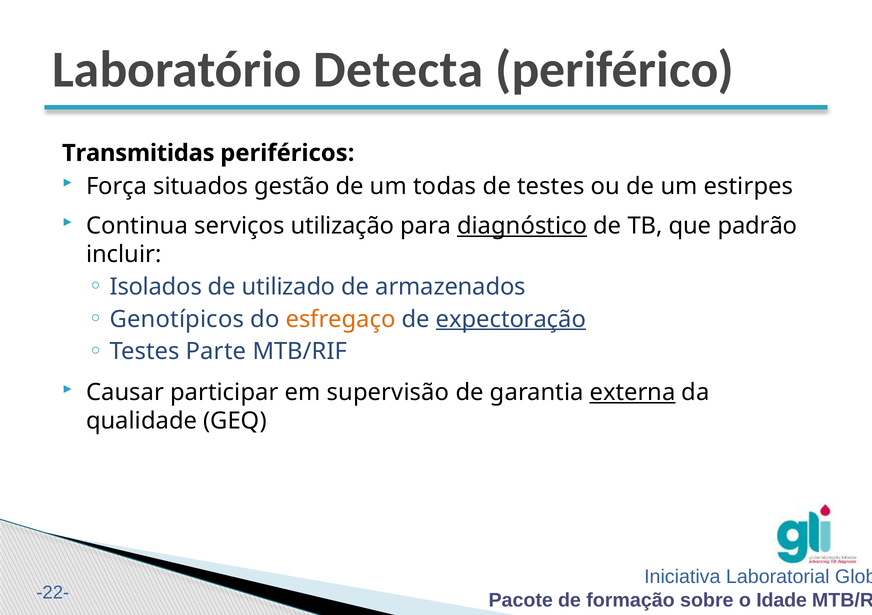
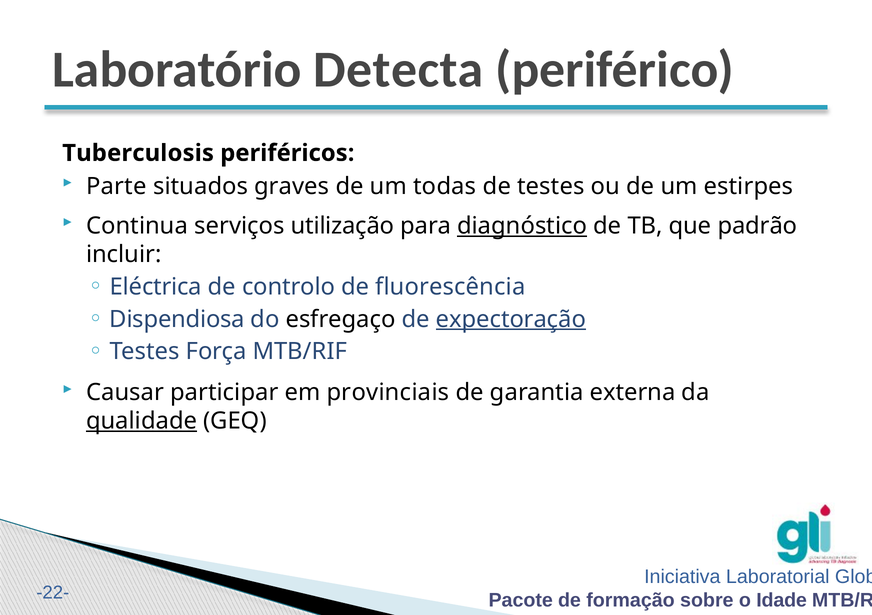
Transmitidas: Transmitidas -> Tuberculosis (138, 153)
Força: Força -> Parte (116, 186)
gestão: gestão -> graves (292, 186)
Isolados: Isolados -> Eléctrica (156, 287)
utilizado: utilizado -> controlo (289, 287)
armazenados: armazenados -> fluorescência (450, 287)
Genotípicos: Genotípicos -> Dispendiosa (177, 319)
esfregaço colour: orange -> black (341, 319)
Parte: Parte -> Força (216, 352)
supervisão: supervisão -> provinciais (388, 393)
externa underline: present -> none (633, 393)
qualidade underline: none -> present (142, 421)
